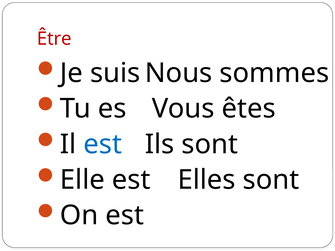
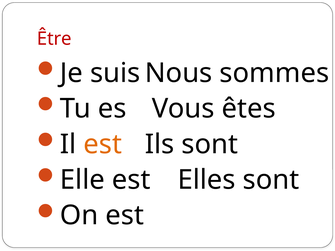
est colour: blue -> orange (103, 144)
